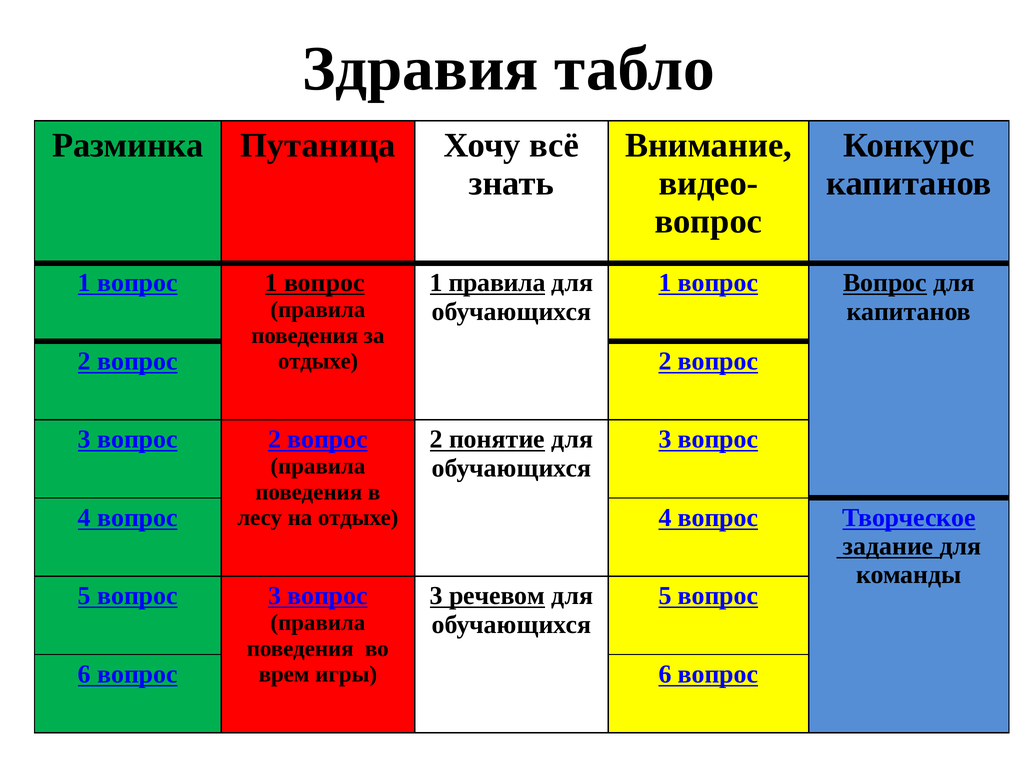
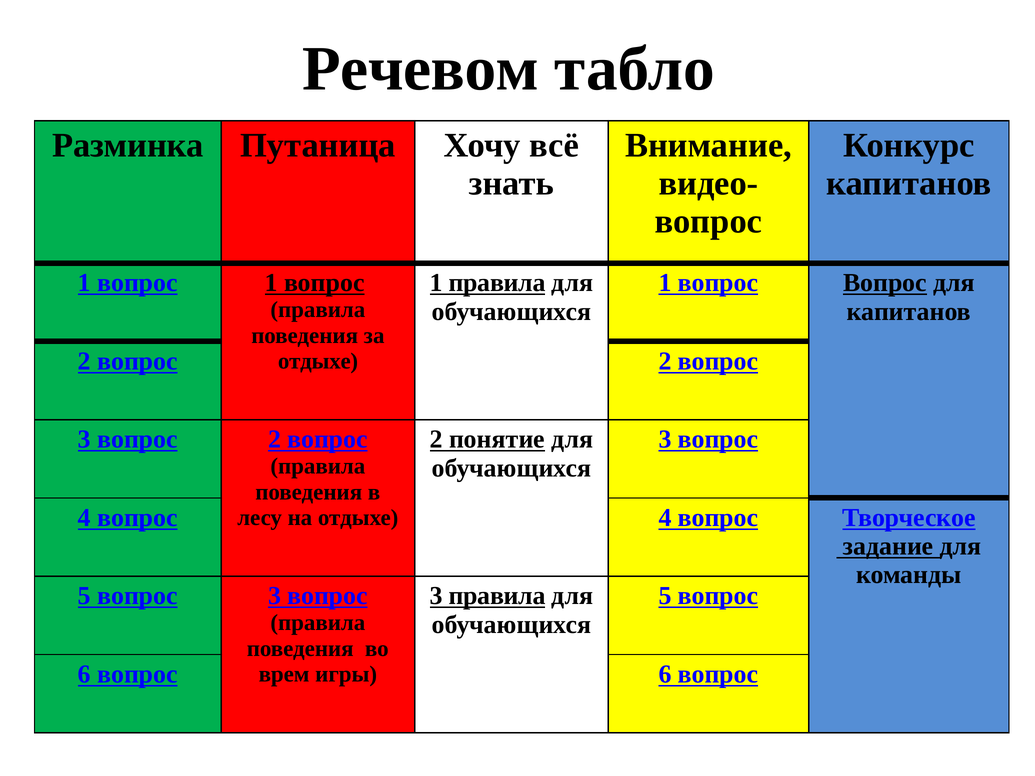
Здравия: Здравия -> Речевом (421, 69)
3 речевом: речевом -> правила (497, 596)
